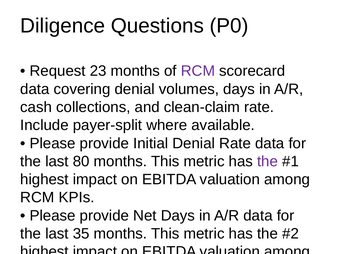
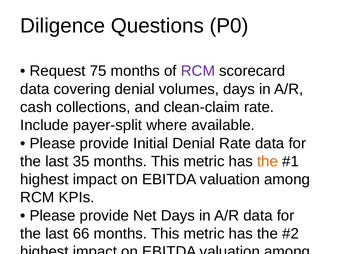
23: 23 -> 75 (98, 71)
80: 80 -> 35 (81, 161)
the colour: purple -> orange (268, 161)
35: 35 -> 66 (81, 233)
